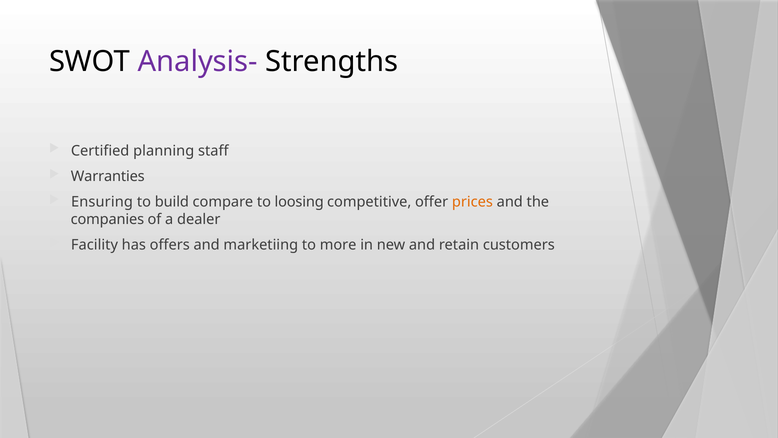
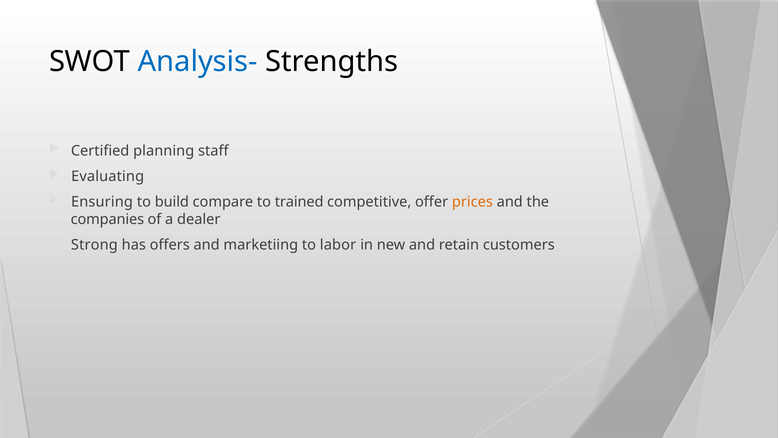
Analysis- colour: purple -> blue (198, 61)
Warranties: Warranties -> Evaluating (108, 176)
loosing: loosing -> trained (299, 202)
Facility: Facility -> Strong (94, 245)
more: more -> labor (338, 245)
